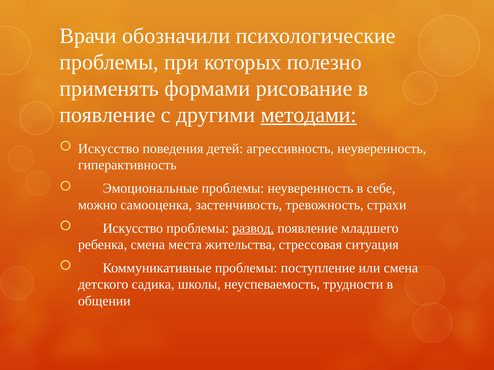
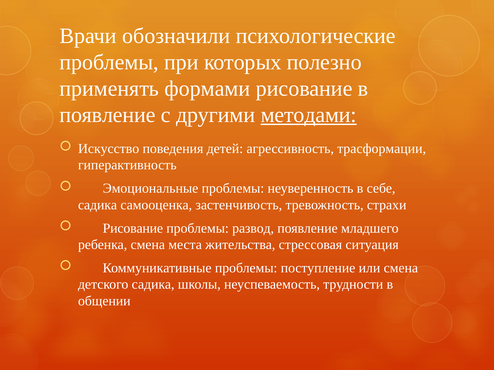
агрессивность неуверенность: неуверенность -> трасформации (382, 149)
можно: можно -> садика (98, 205)
Искусство: Искусство -> Рисование (133, 228)
развод underline: present -> none (253, 228)
